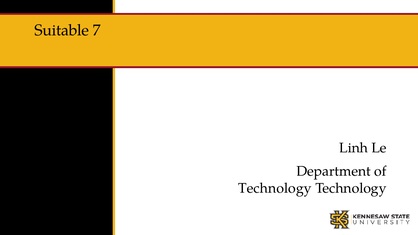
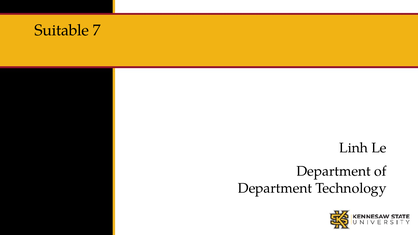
Technology: Technology -> Department (275, 188)
